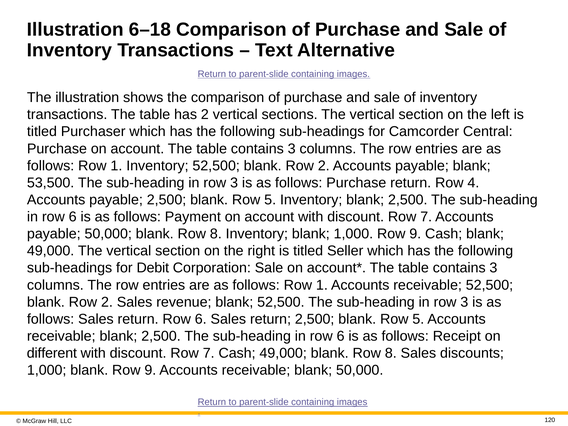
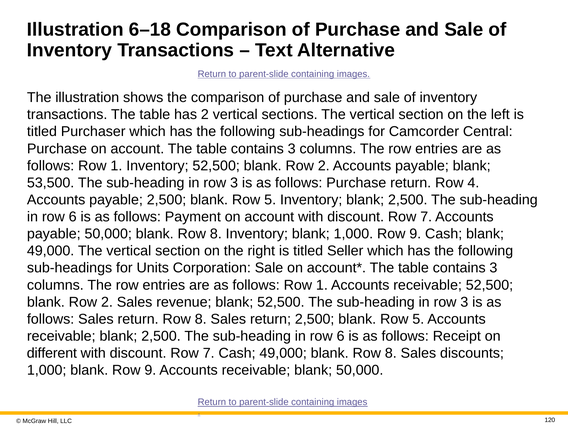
Debit: Debit -> Units (153, 268)
return Row 6: 6 -> 8 (201, 319)
